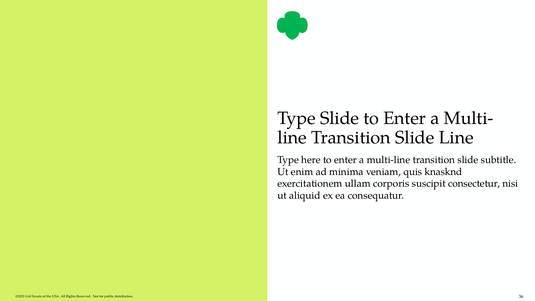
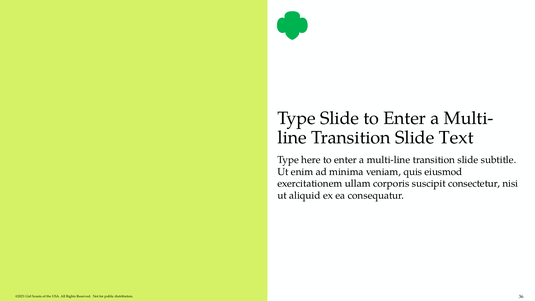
Slide Line: Line -> Text (456, 137)
knasknd: knasknd -> eiusmod (443, 172)
